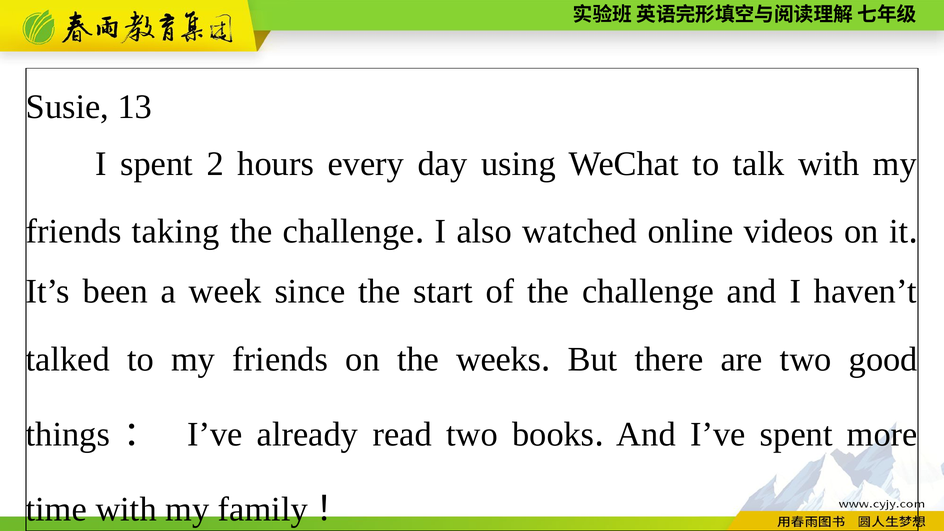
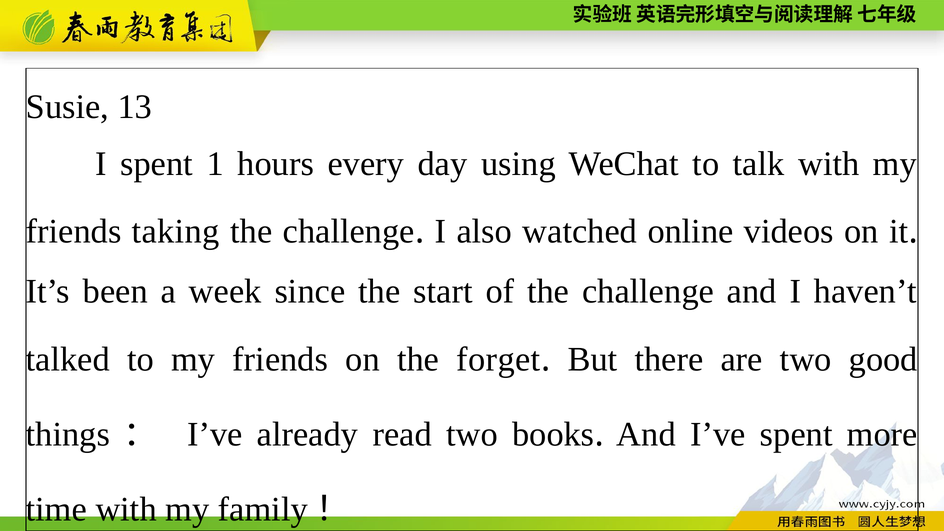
2: 2 -> 1 (215, 164)
weeks: weeks -> forget (498, 359)
